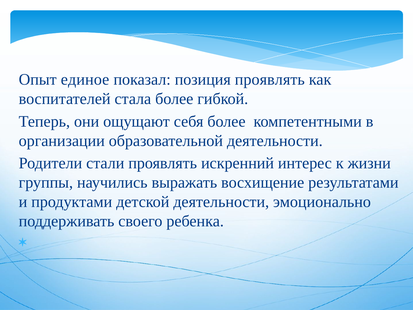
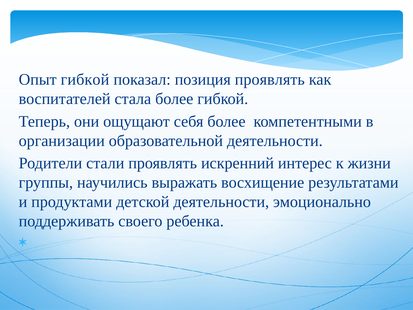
Опыт единое: единое -> гибкой (85, 80)
